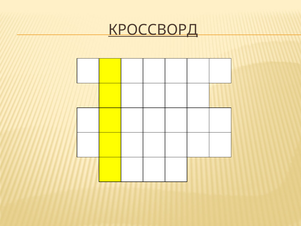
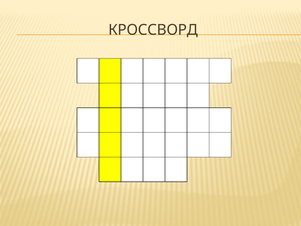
КРОССВОРД underline: present -> none (153, 30)
